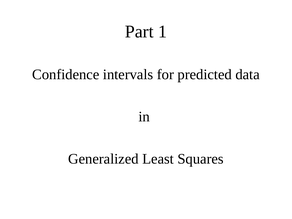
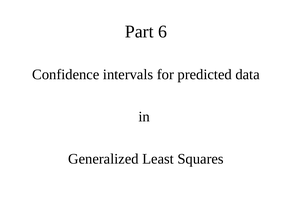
1: 1 -> 6 (163, 32)
